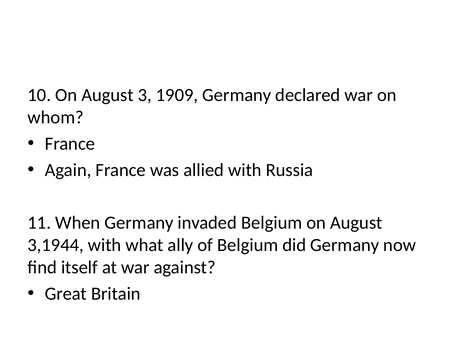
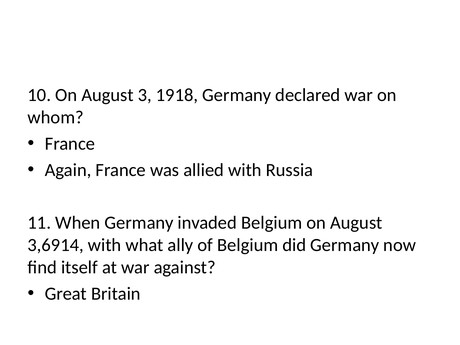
1909: 1909 -> 1918 (177, 95)
3,1944: 3,1944 -> 3,6914 (56, 245)
